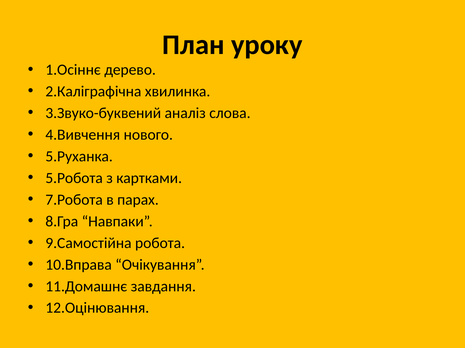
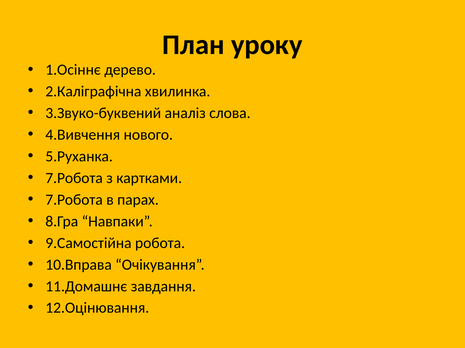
5.Робота: 5.Робота -> 7.Робота (74, 178)
